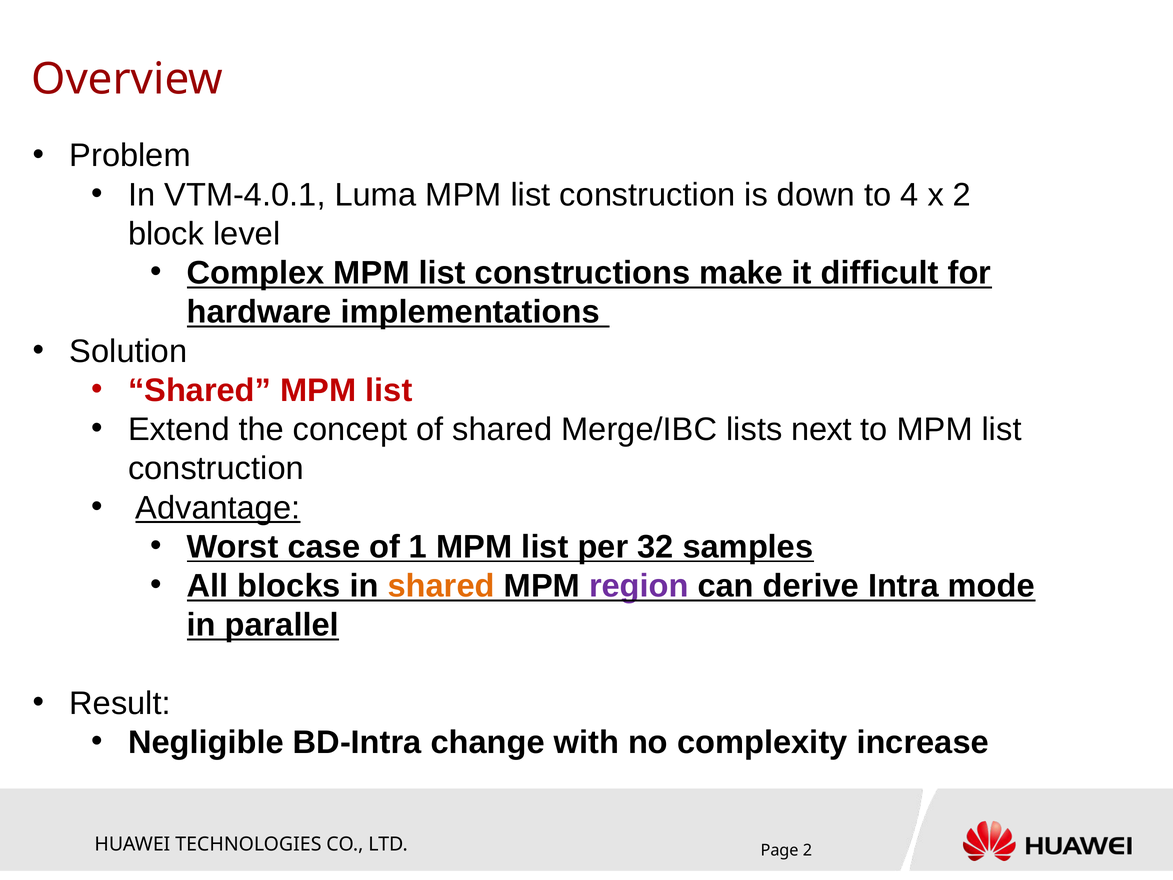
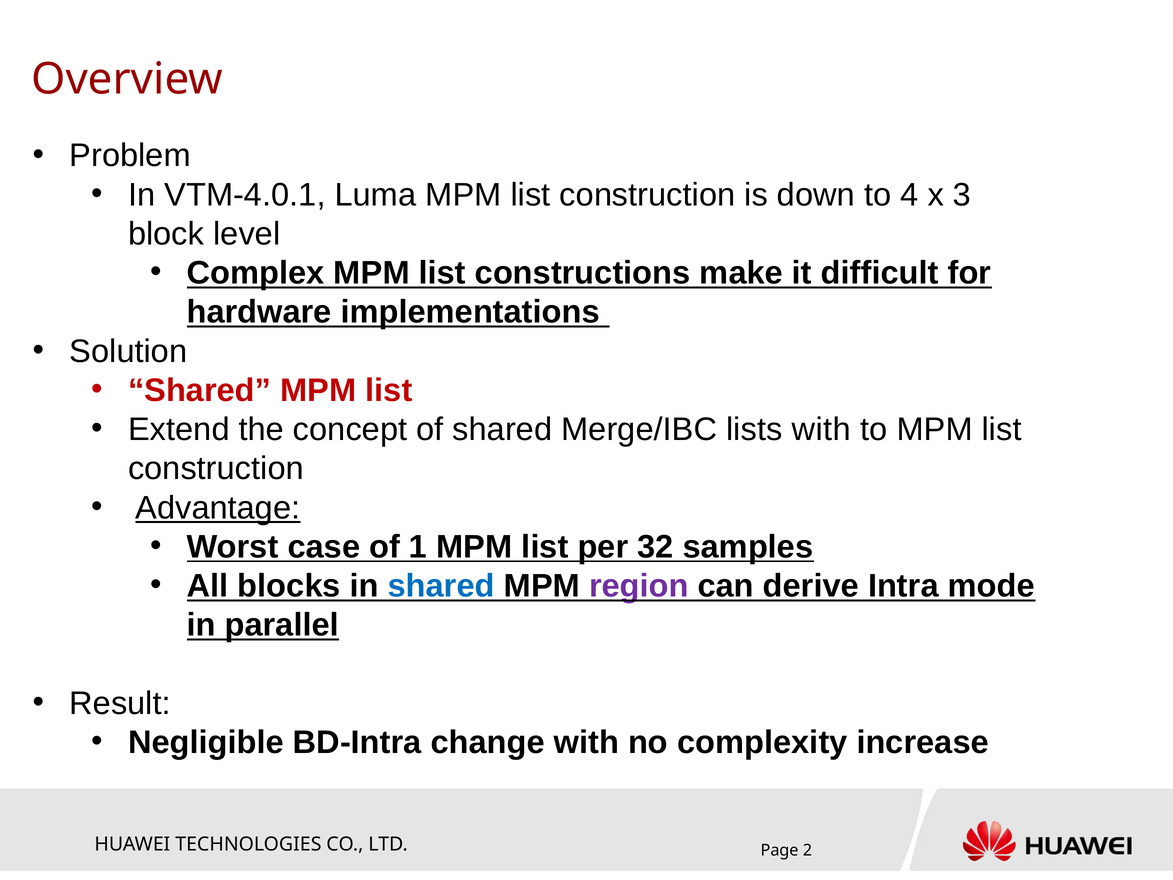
x 2: 2 -> 3 (962, 195)
lists next: next -> with (821, 429)
shared colour: orange -> blue (441, 586)
